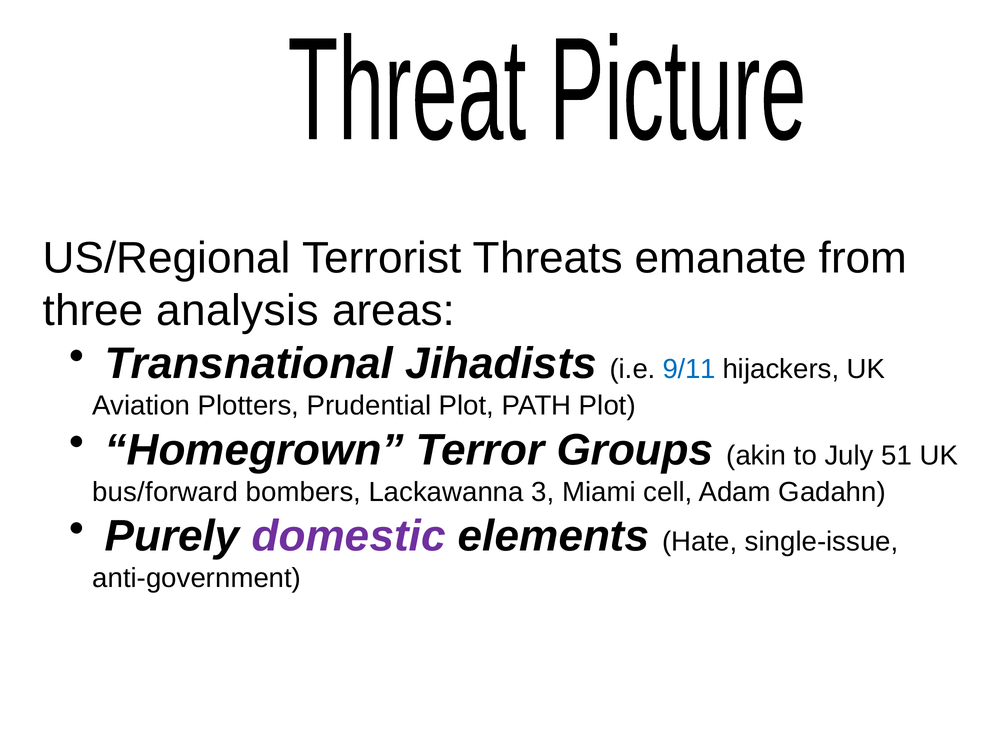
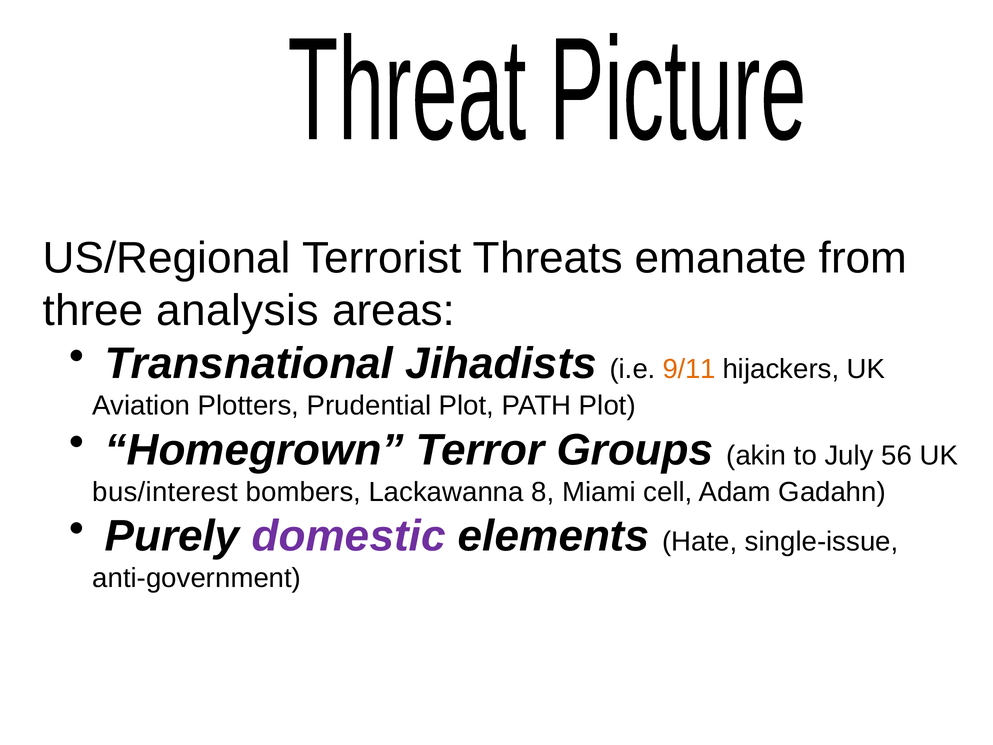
9/11 colour: blue -> orange (689, 369)
51: 51 -> 56 (897, 455)
bus/forward: bus/forward -> bus/interest (165, 492)
3: 3 -> 8 (543, 492)
